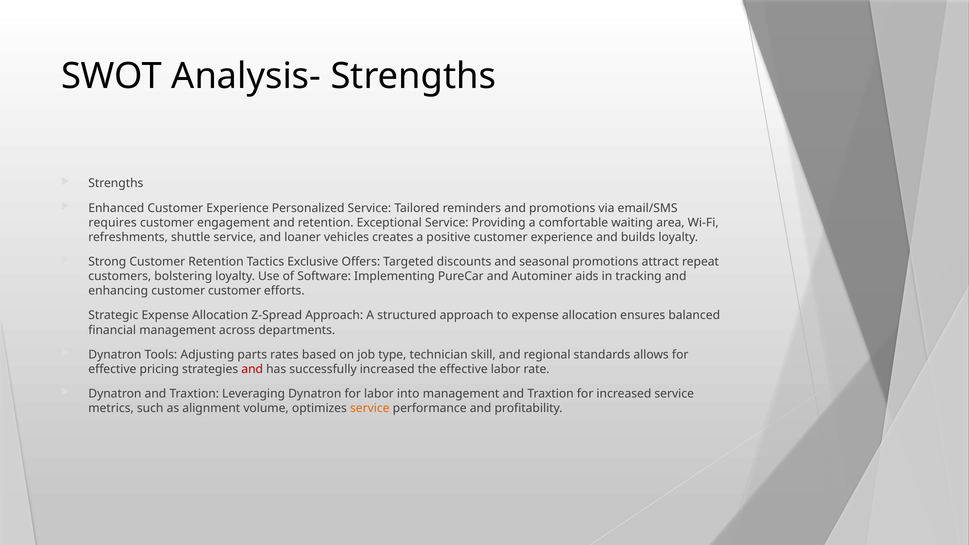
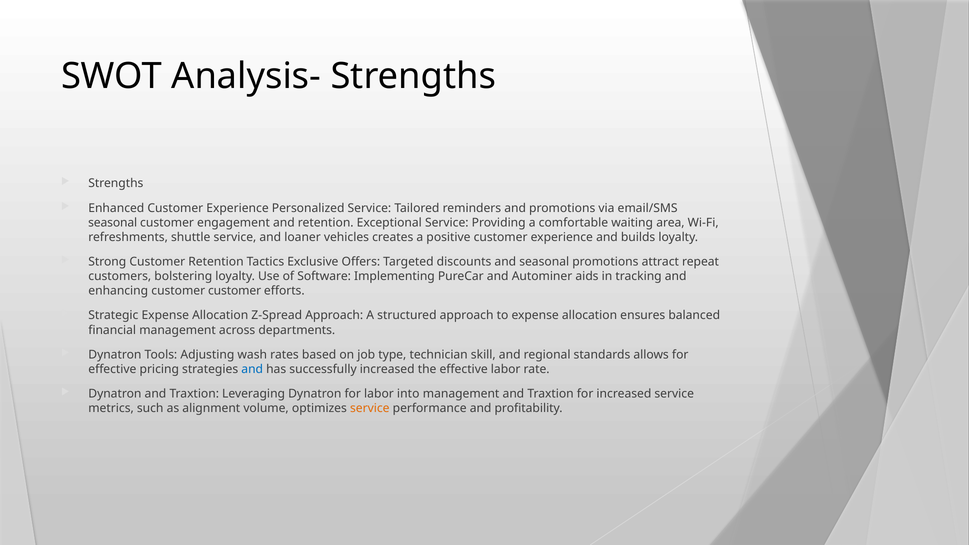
requires: requires -> seasonal (113, 223)
parts: parts -> wash (252, 355)
and colour: red -> blue (252, 369)
